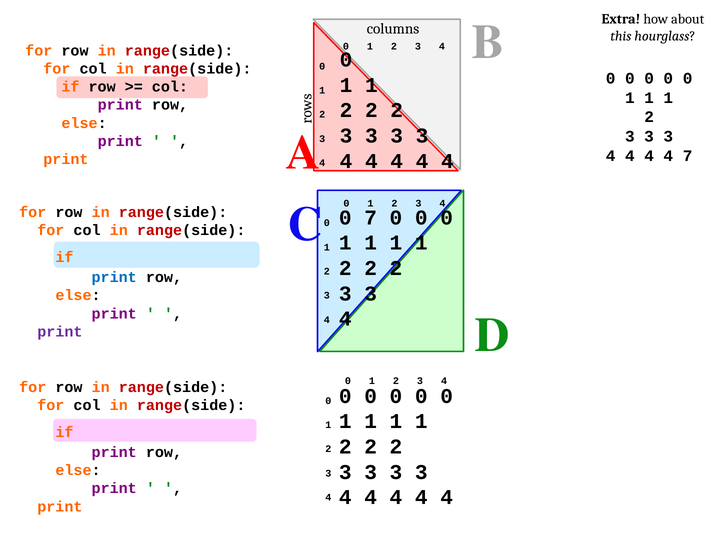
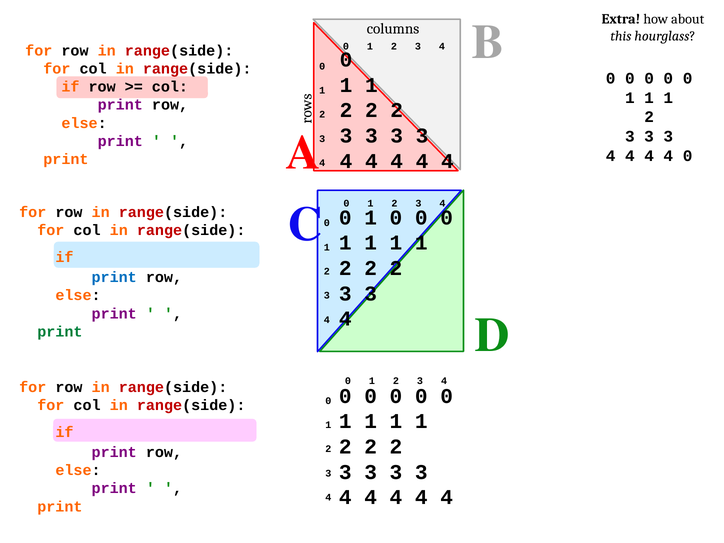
7: 7 -> 0 (688, 156)
7: 7 -> 1 (371, 218)
print colour: purple -> green (60, 332)
